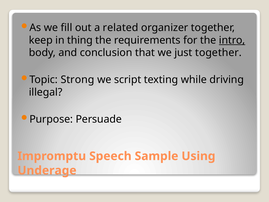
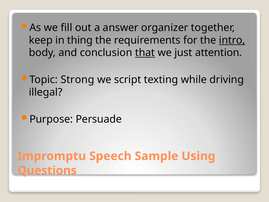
related: related -> answer (121, 28)
that underline: none -> present (145, 53)
just together: together -> attention (219, 53)
Underage: Underage -> Questions (47, 170)
